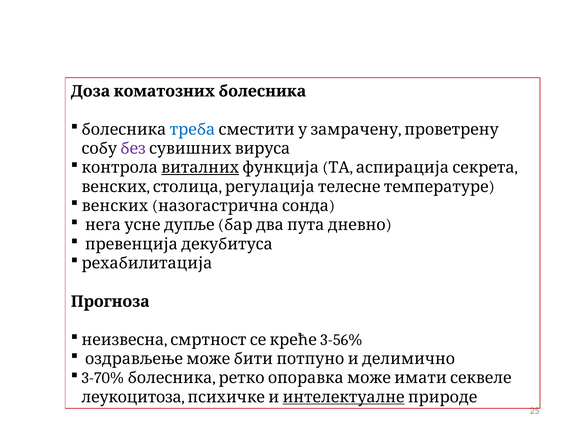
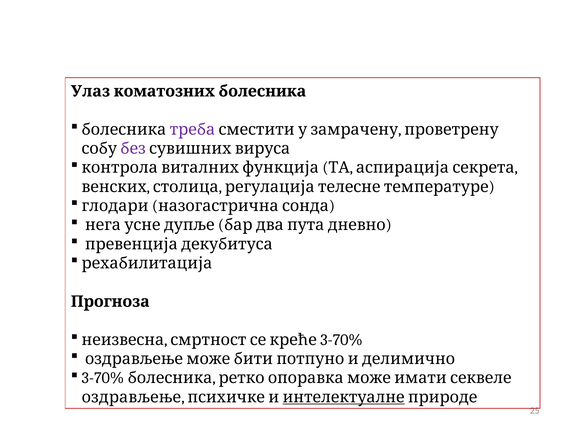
Доза: Доза -> Улаз (90, 91)
треба colour: blue -> purple (192, 130)
виталних underline: present -> none (200, 168)
венских: венских -> глодари (115, 206)
3-56%: 3-56% -> 3-70% (341, 340)
леукоцитоза: леукоцитоза -> оздрављење (131, 398)
